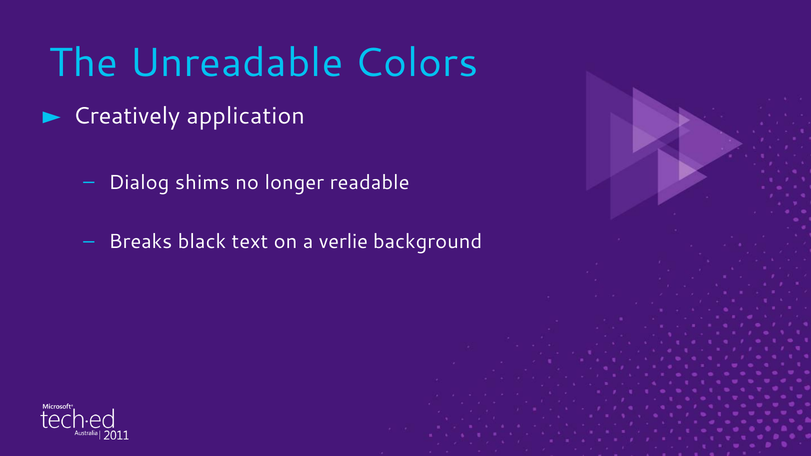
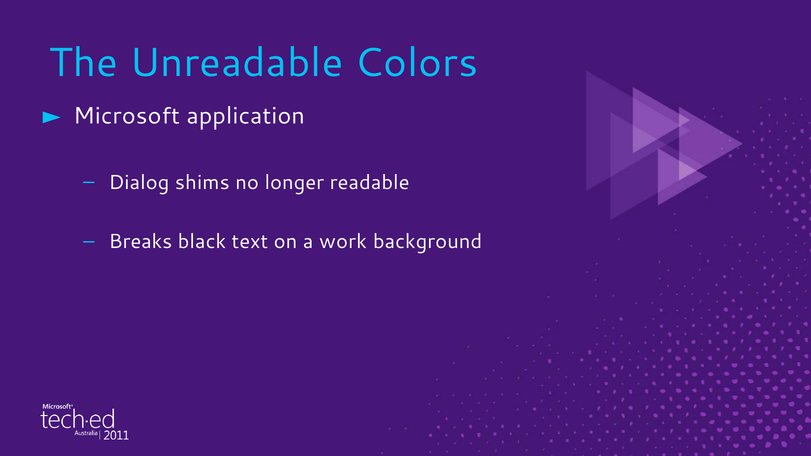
Creatively: Creatively -> Microsoft (127, 116)
verlie: verlie -> work (343, 242)
